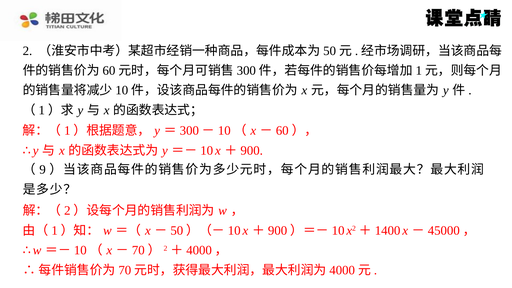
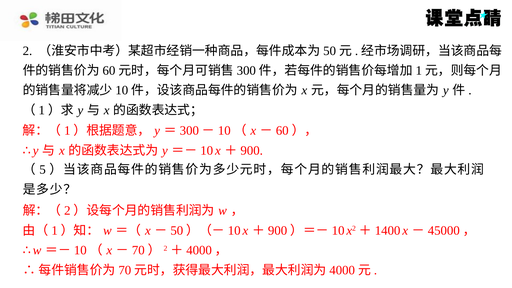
9: 9 -> 5 (43, 170)
